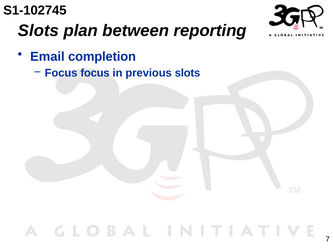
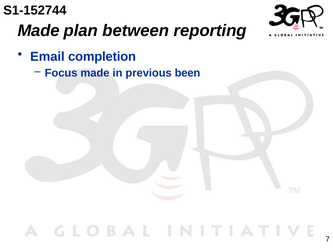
S1-102745: S1-102745 -> S1-152744 (35, 10)
Slots: Slots -> Made (39, 30)
Focus focus: focus -> made (95, 73)
previous slots: slots -> been (187, 73)
